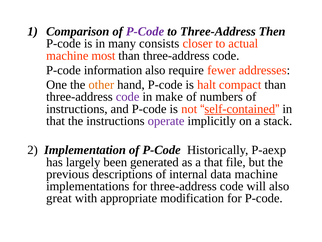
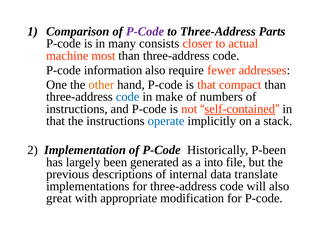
Then: Then -> Parts (272, 31)
is halt: halt -> that (207, 85)
code colour: purple -> blue (128, 97)
operate colour: purple -> blue (166, 121)
P-aexp: P-aexp -> P-been (269, 150)
a that: that -> into (213, 162)
data machine: machine -> translate (256, 174)
